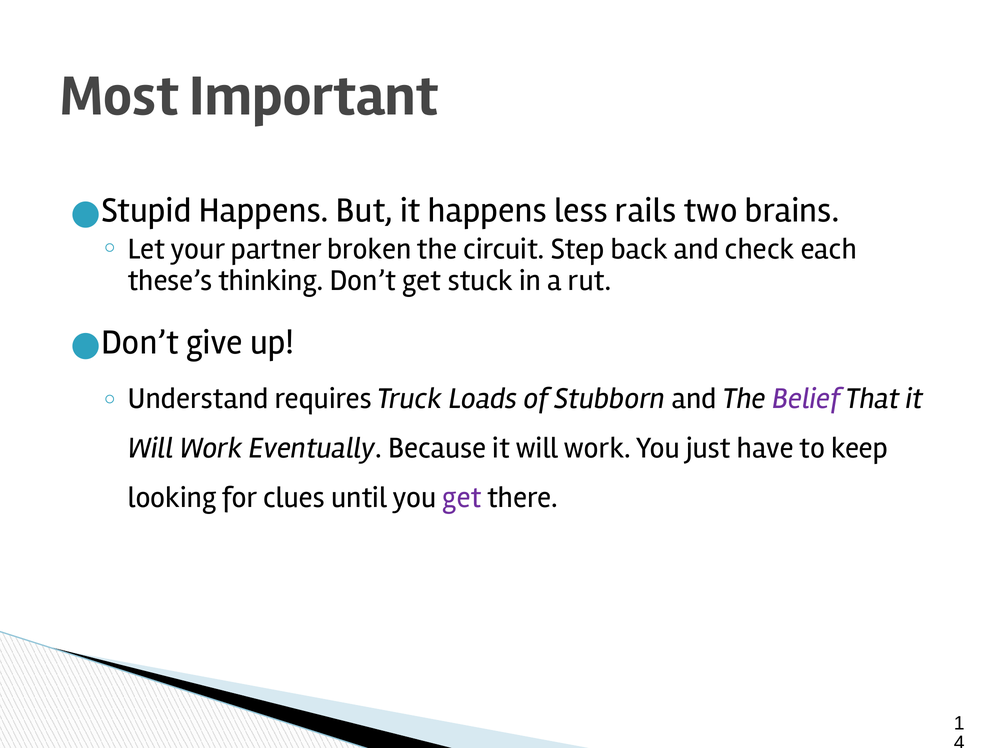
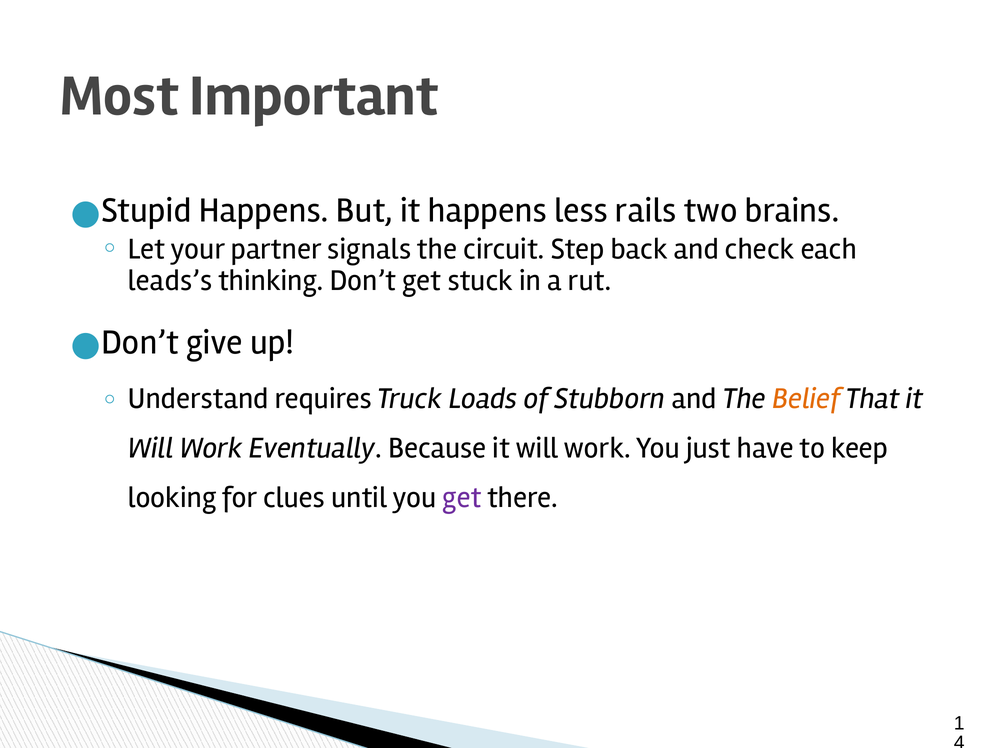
broken: broken -> signals (369, 249)
these’s: these’s -> leads’s (170, 281)
Belief colour: purple -> orange (806, 399)
